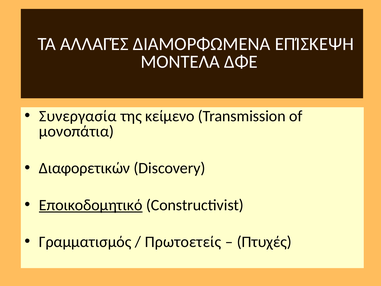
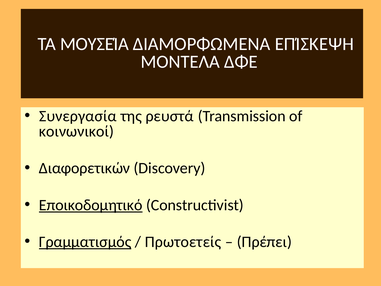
ΑΛΛΑΓΈΣ: ΑΛΛΑΓΈΣ -> ΜΟΥΣΕΊΑ (94, 44)
κείμενο: κείμενο -> ρευστά (170, 116)
μονοπάτια: μονοπάτια -> κοινωνικοί (76, 131)
Γραμματισμός underline: none -> present (85, 242)
Πτυχές: Πτυχές -> Πρέπει (264, 242)
